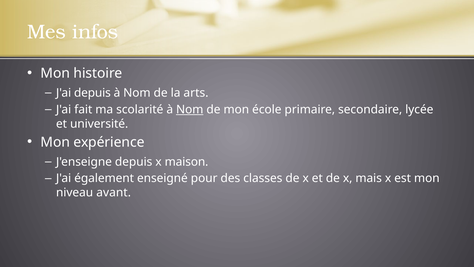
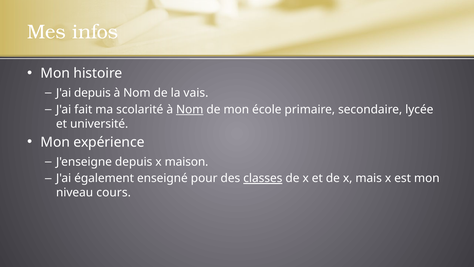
arts: arts -> vais (196, 93)
classes underline: none -> present (263, 178)
avant: avant -> cours (114, 192)
